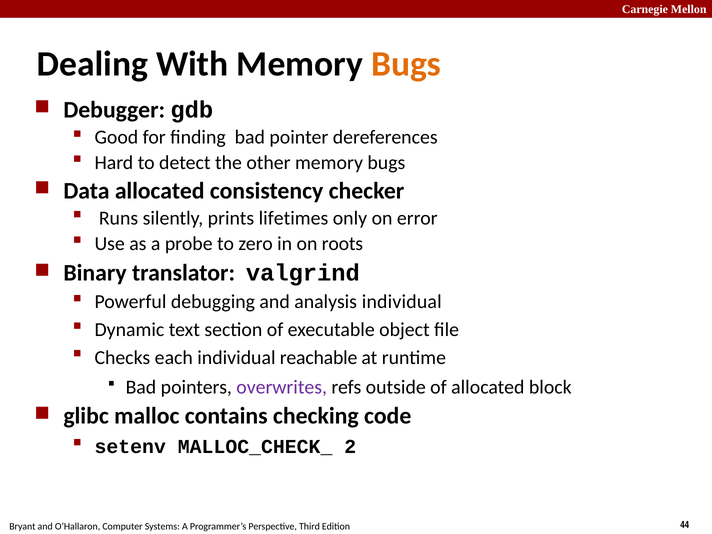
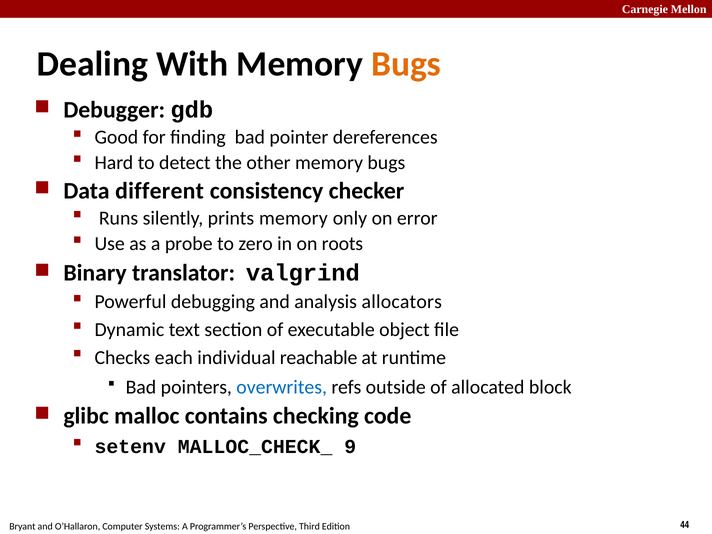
Data allocated: allocated -> different (160, 191)
prints lifetimes: lifetimes -> memory (293, 218)
analysis individual: individual -> allocators (402, 302)
overwrites colour: purple -> blue (282, 387)
2: 2 -> 9 (350, 446)
